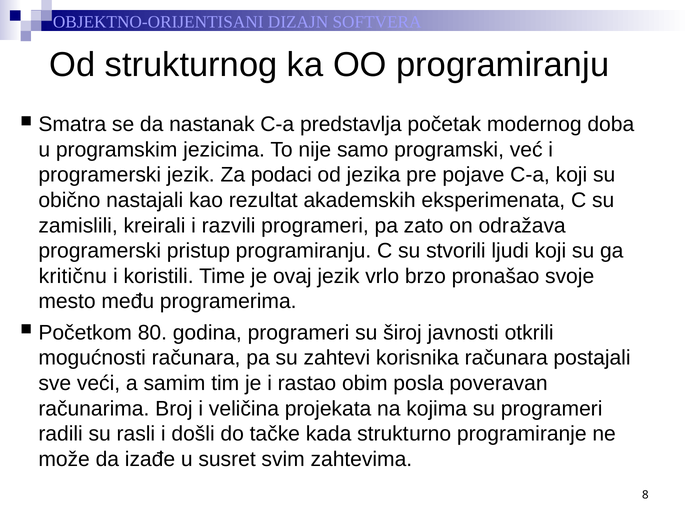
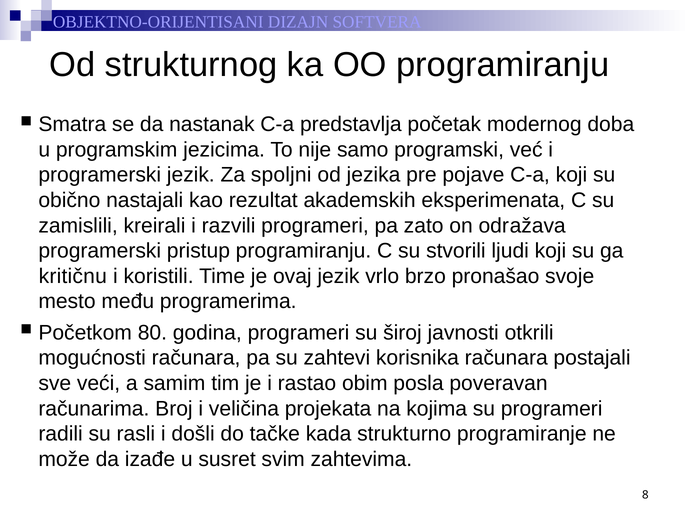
podaci: podaci -> spoljni (281, 175)
